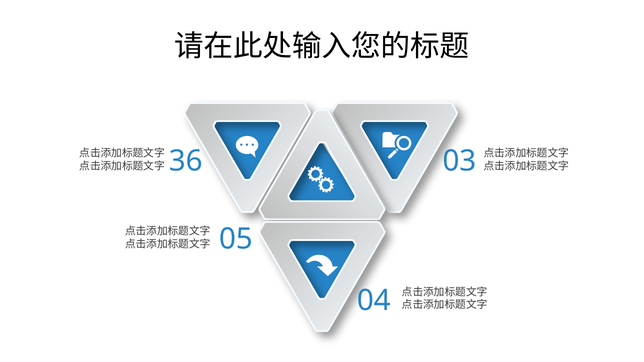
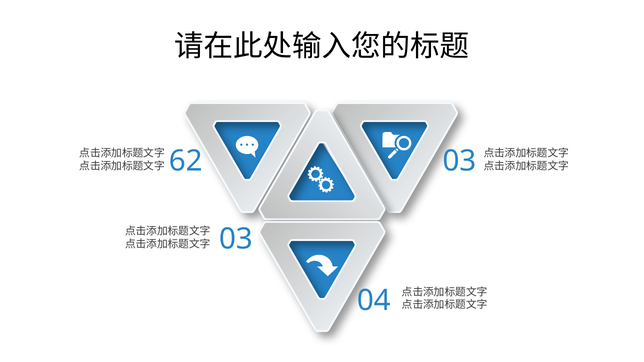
36: 36 -> 62 (186, 161)
05: 05 -> 03 (236, 239)
